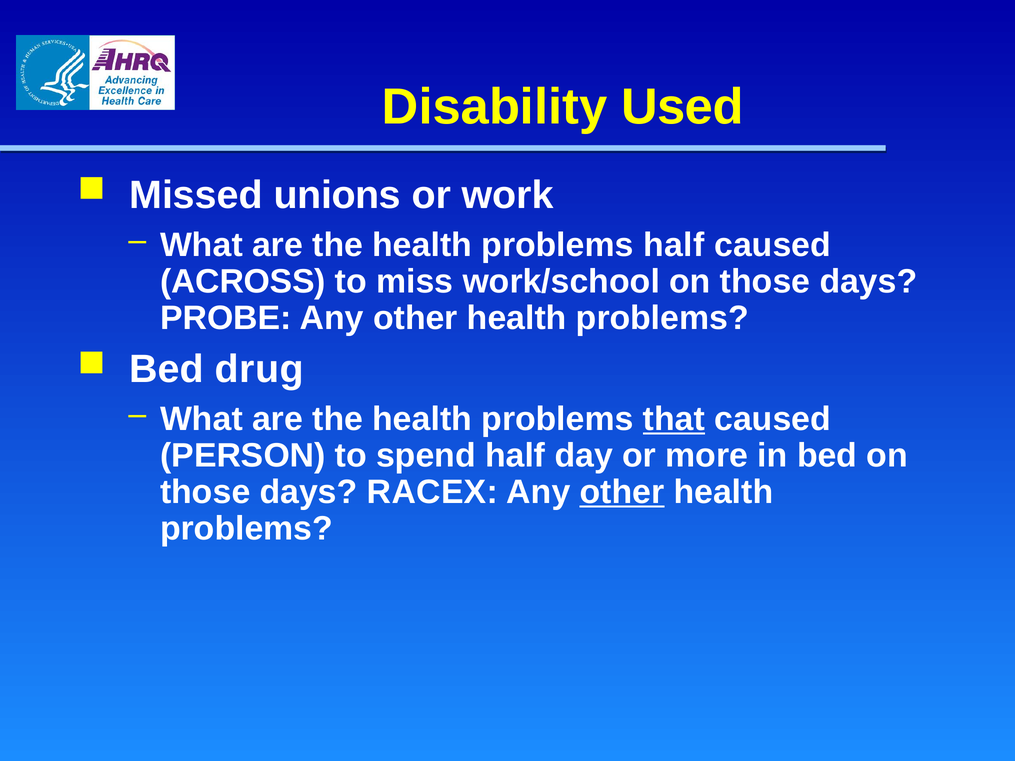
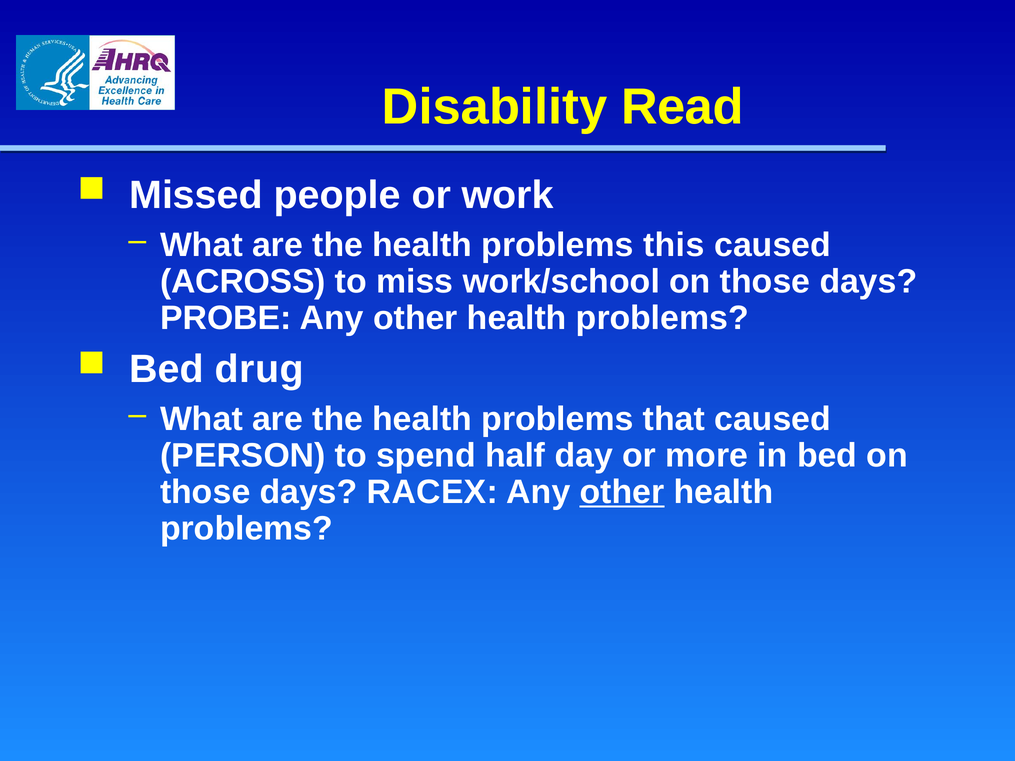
Used: Used -> Read (682, 107)
unions: unions -> people (337, 195)
problems half: half -> this (674, 245)
that underline: present -> none (674, 419)
